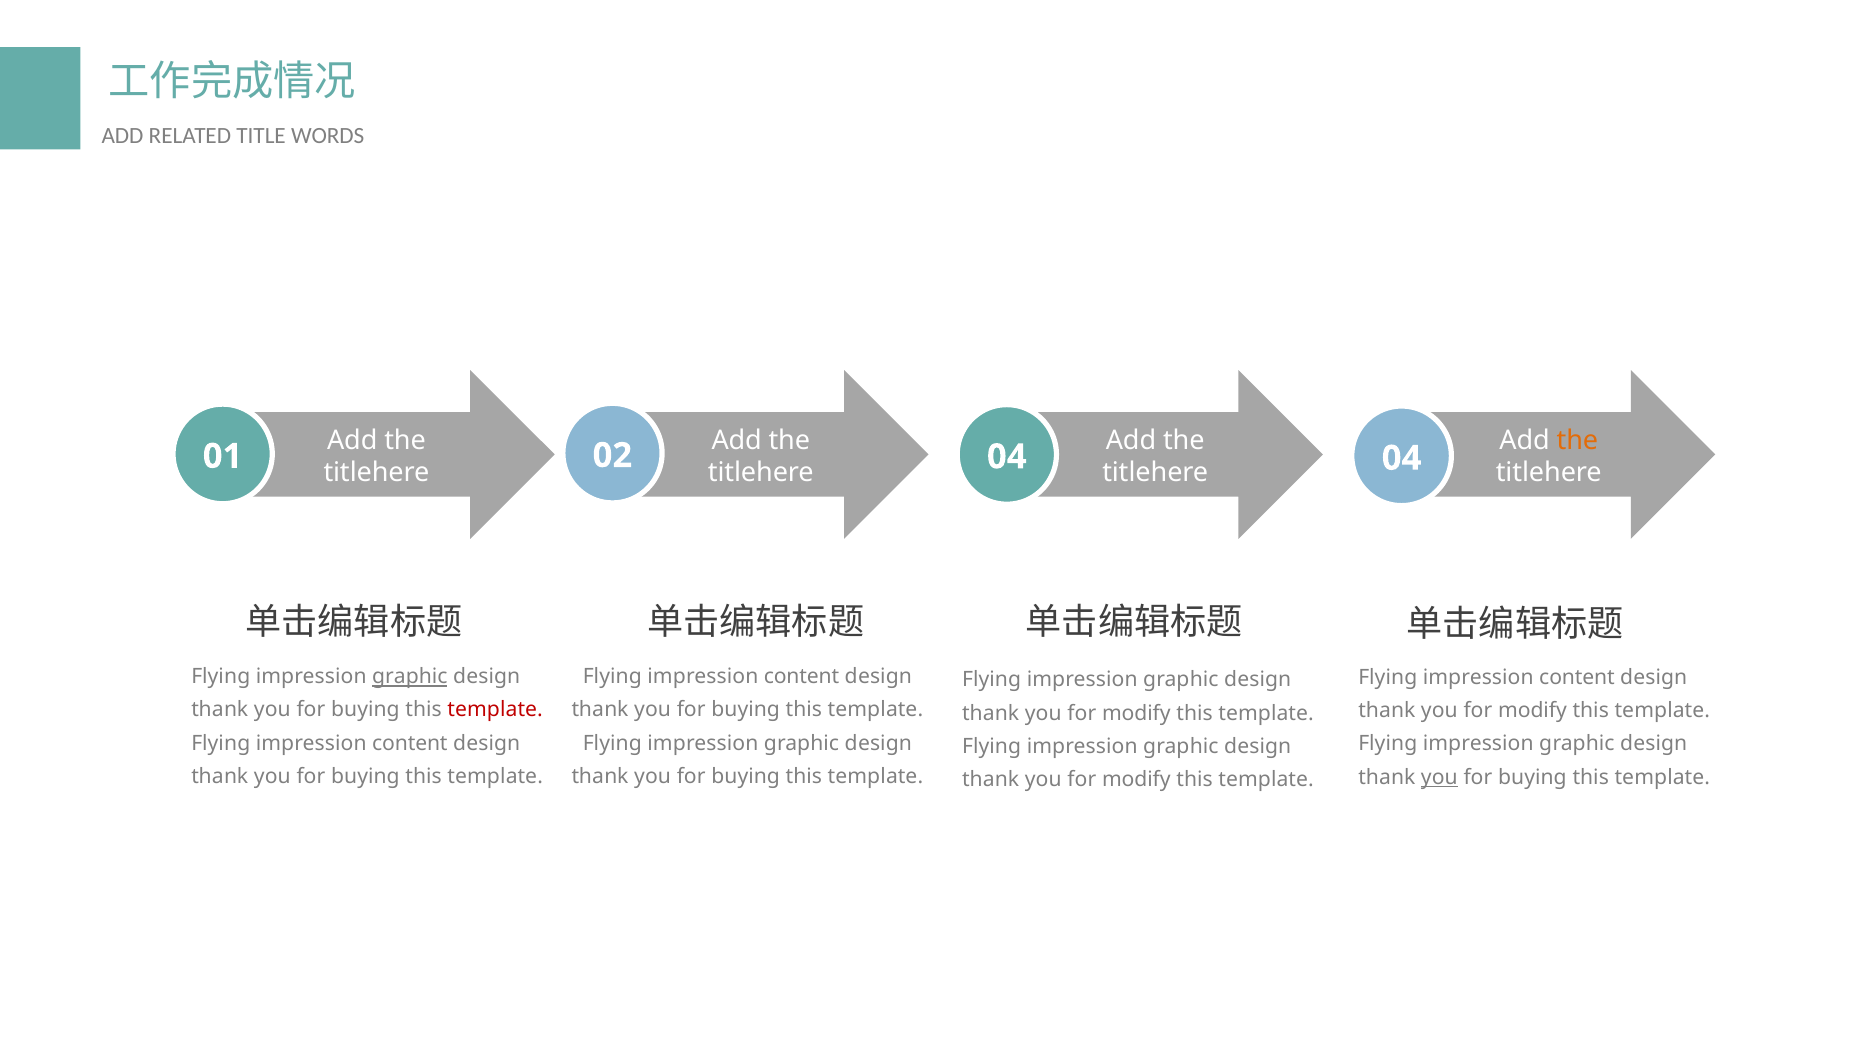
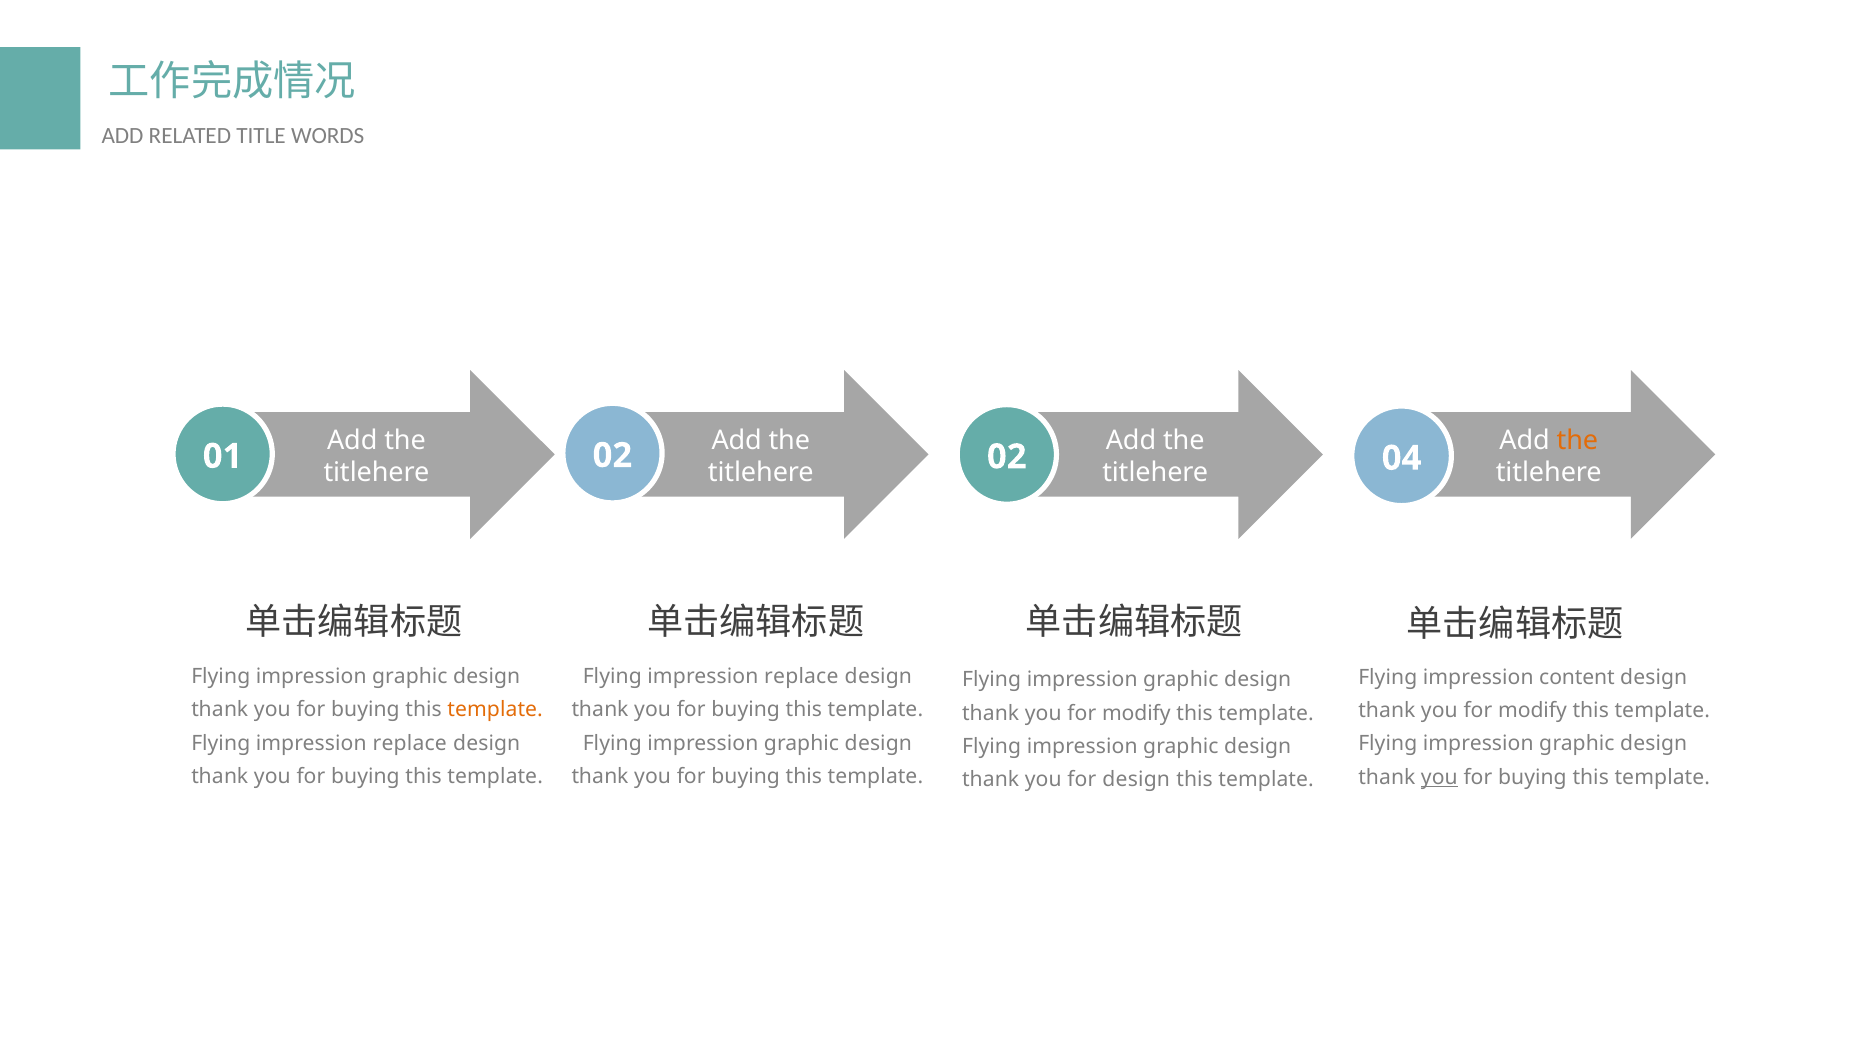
02 04: 04 -> 02 (1007, 457)
graphic underline: present -> none (410, 677)
content: content -> replace (801, 677)
template colour: red -> orange (495, 710)
content: content -> replace (410, 743)
modify: modify -> design (1136, 779)
